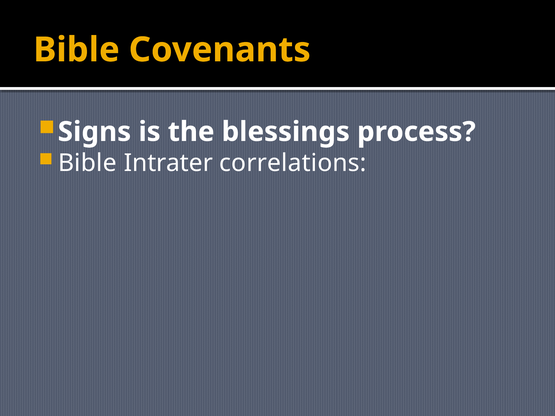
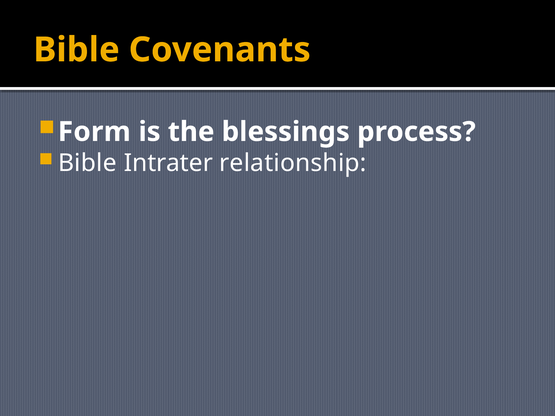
Signs: Signs -> Form (94, 132)
correlations: correlations -> relationship (293, 163)
